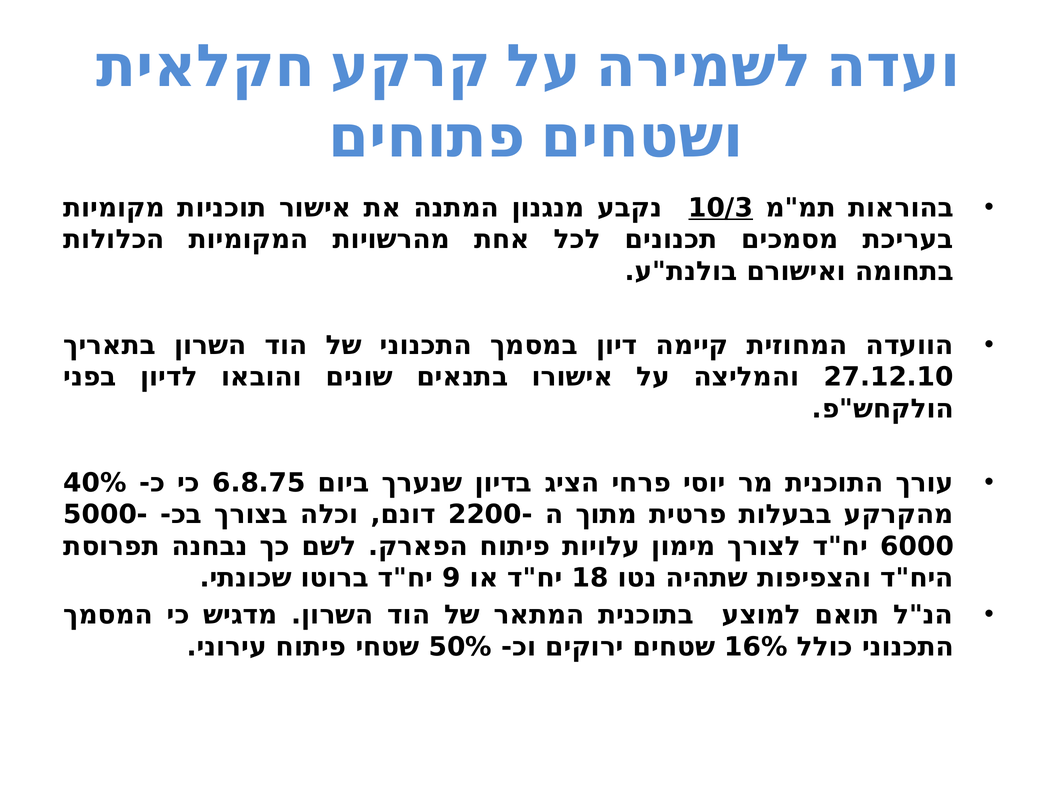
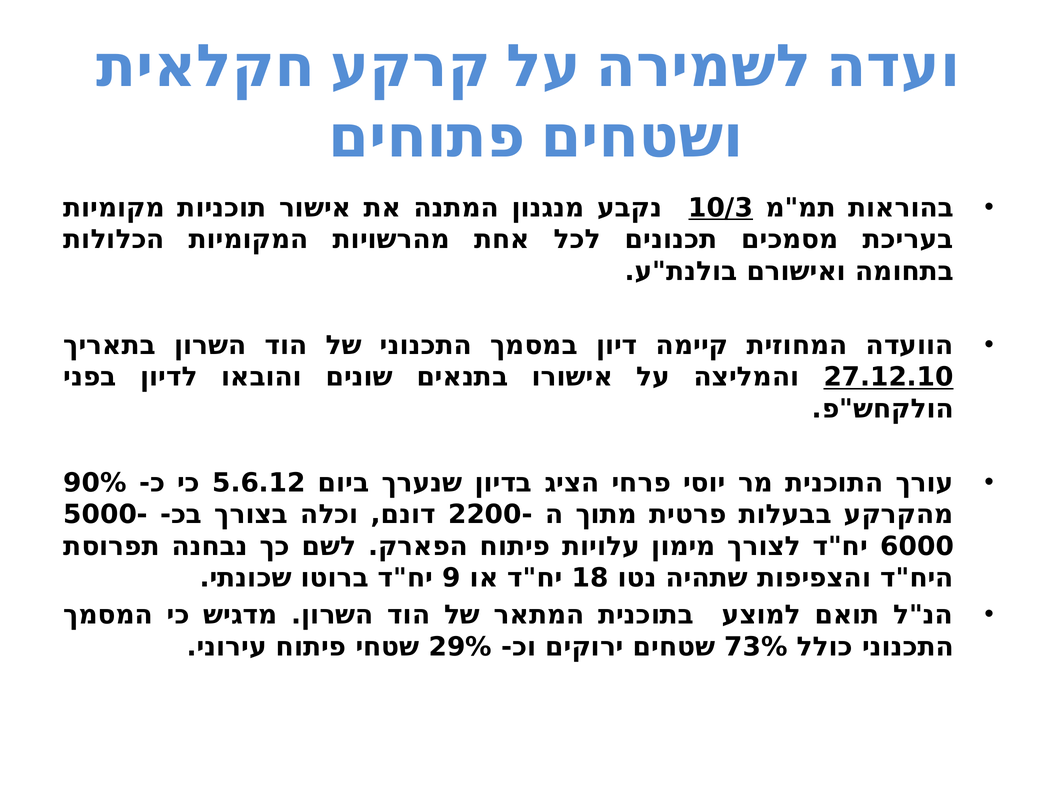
27.12.10 underline: none -> present (889, 377)
40%: 40% -> 90% (95, 483)
6.8.75: 6.8.75 -> 5.6.12 (259, 483)
50%: 50% -> 29% (460, 647)
16%: 16% -> 73% (756, 647)
